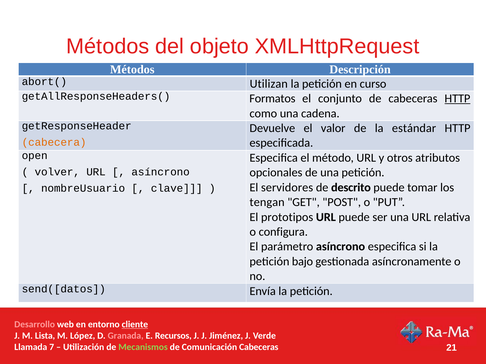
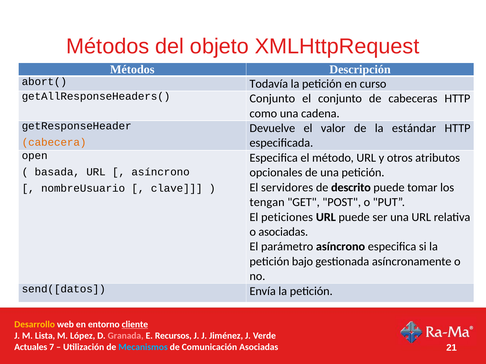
Utilizan: Utilizan -> Todavía (269, 84)
getAllResponseHeaders( Formatos: Formatos -> Conjunto (272, 99)
HTTP underline: present -> none (457, 99)
volver: volver -> basada (57, 172)
prototipos: prototipos -> peticiones (287, 217)
o configura: configura -> asociadas (283, 232)
Desarrollo colour: pink -> yellow (35, 325)
Llamada: Llamada -> Actuales (31, 348)
Mecanismos colour: light green -> light blue (143, 348)
Comunicación Cabeceras: Cabeceras -> Asociadas (259, 348)
